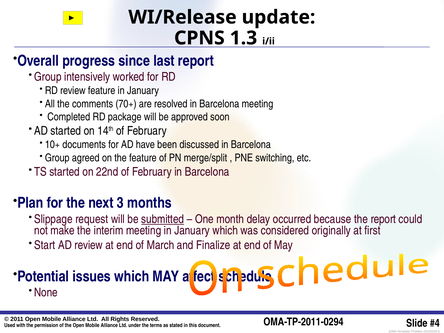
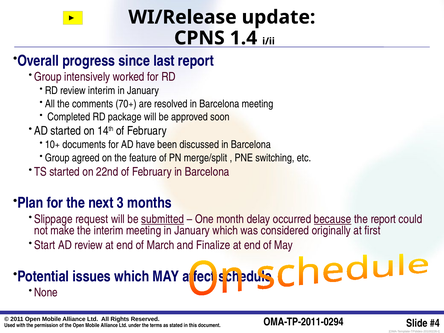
1.3: 1.3 -> 1.4 (243, 38)
review feature: feature -> interim (102, 91)
because underline: none -> present (333, 219)
